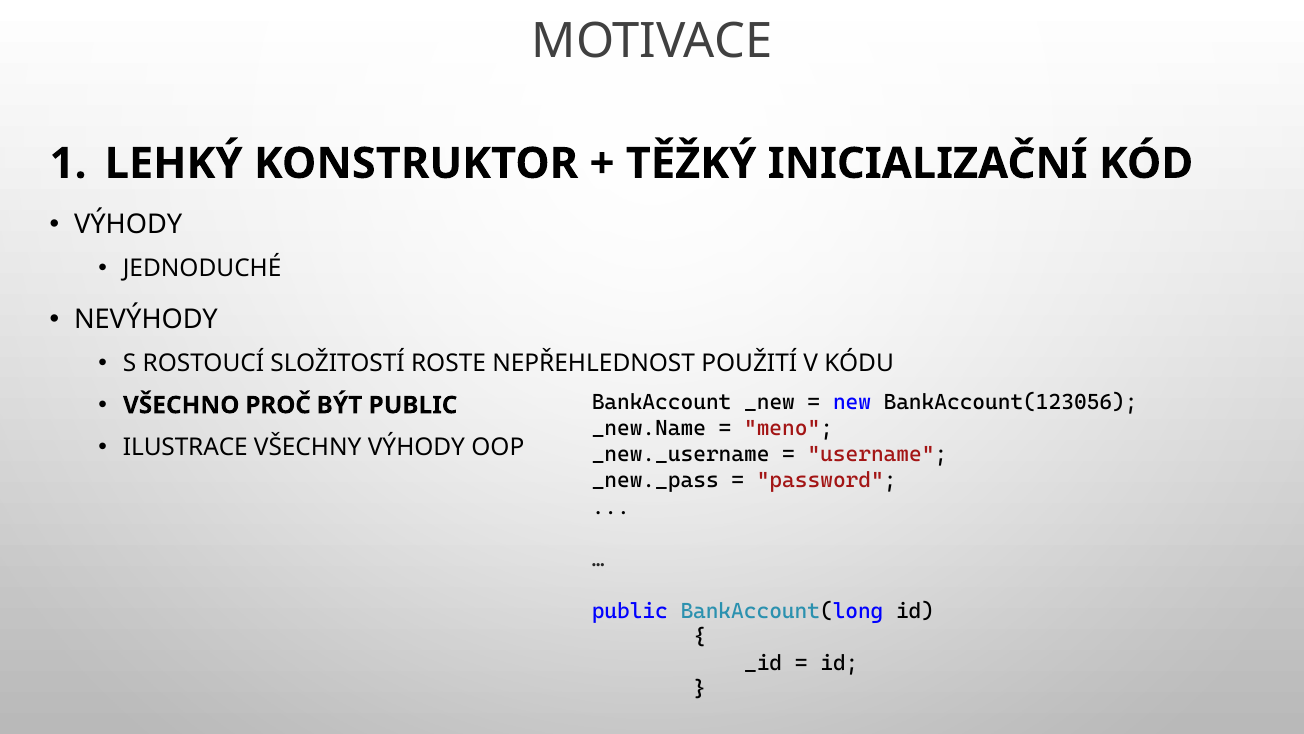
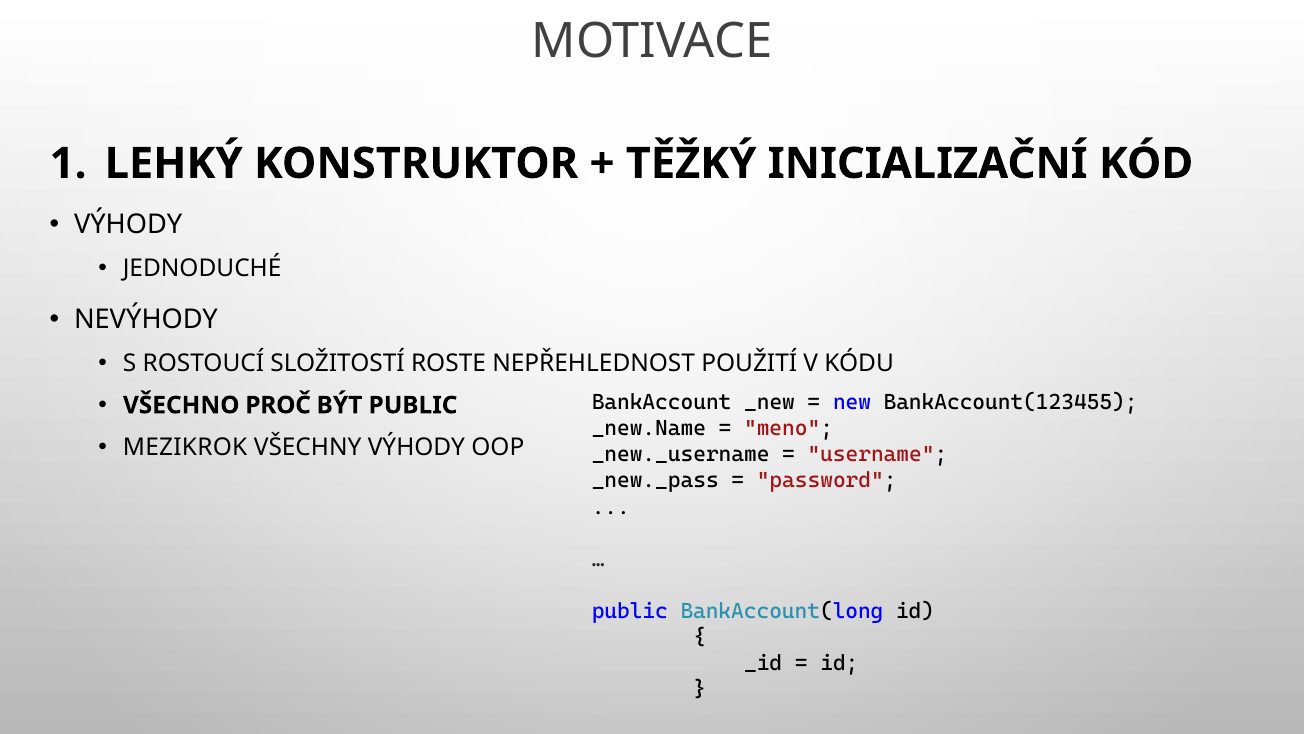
BankAccount(123056: BankAccount(123056 -> BankAccount(123455 (1011, 402)
ILUSTRACE: ILUSTRACE -> MEZIKROK (185, 447)
